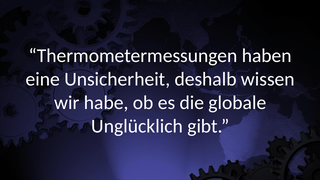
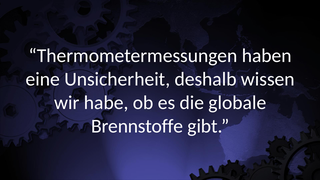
Unglücklich: Unglücklich -> Brennstoffe (137, 126)
